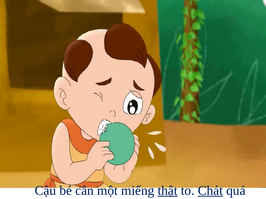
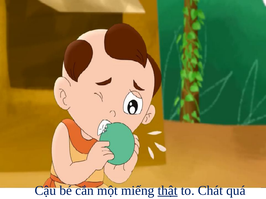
Chát underline: present -> none (210, 191)
